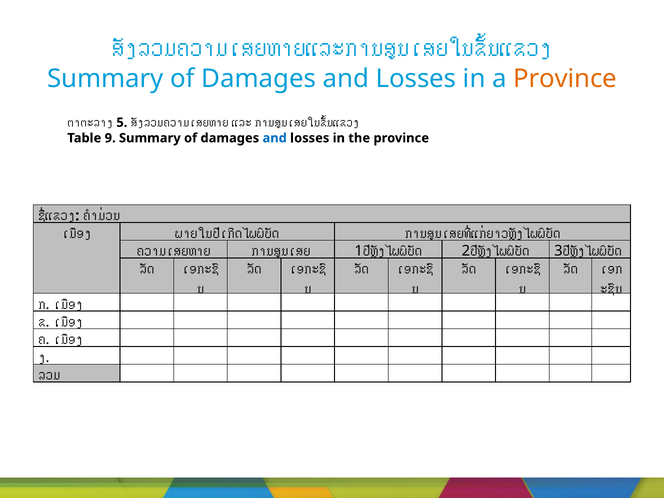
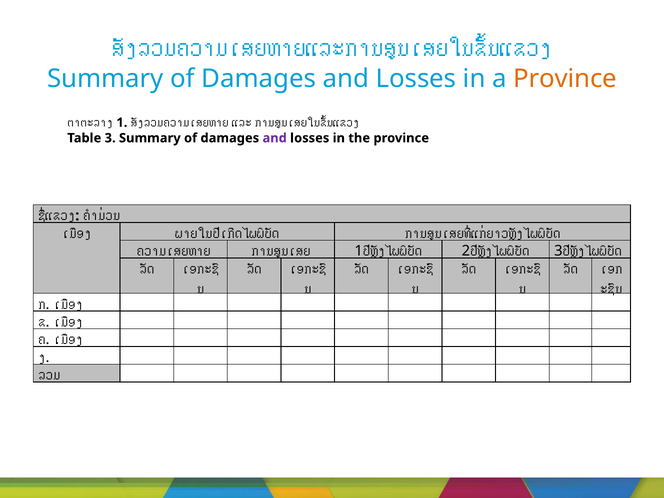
5: 5 -> 1 (122, 123)
Table 9: 9 -> 3 (110, 138)
and colour: blue -> purple (275, 138)
